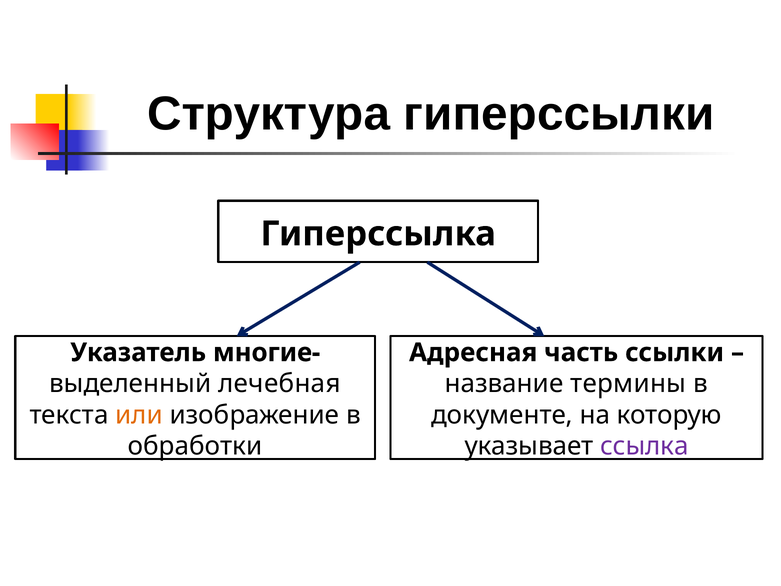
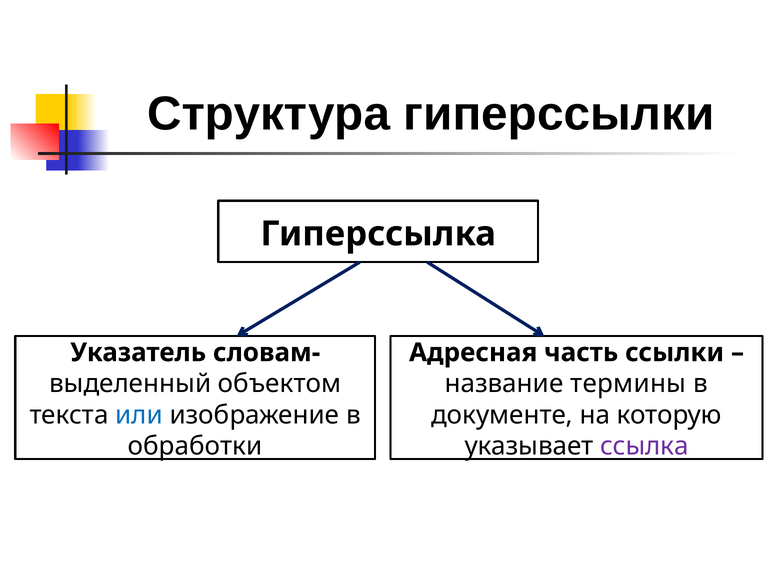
многие-: многие- -> словам- (267, 352)
лечебная: лечебная -> объектом (280, 384)
или colour: orange -> blue (139, 415)
